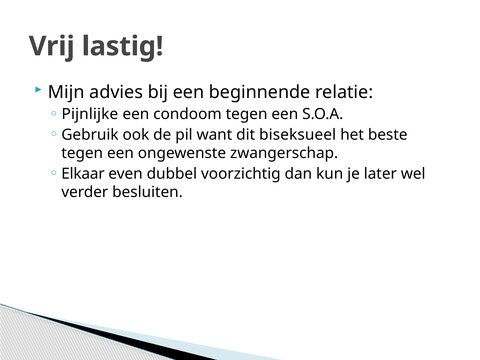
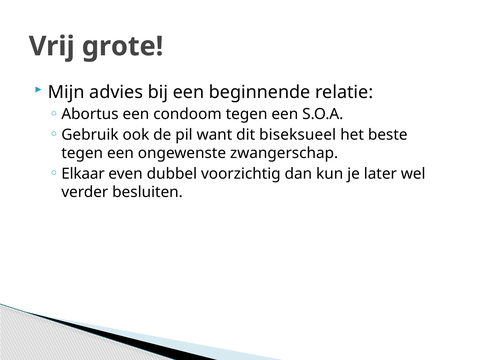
lastig: lastig -> grote (123, 46)
Pijnlijke: Pijnlijke -> Abortus (90, 114)
